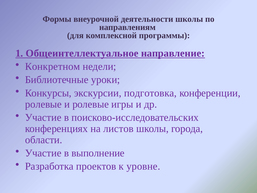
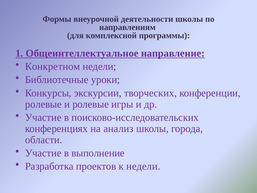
подготовка: подготовка -> творческих (150, 93)
листов: листов -> анализ (118, 128)
к уровне: уровне -> недели (143, 166)
